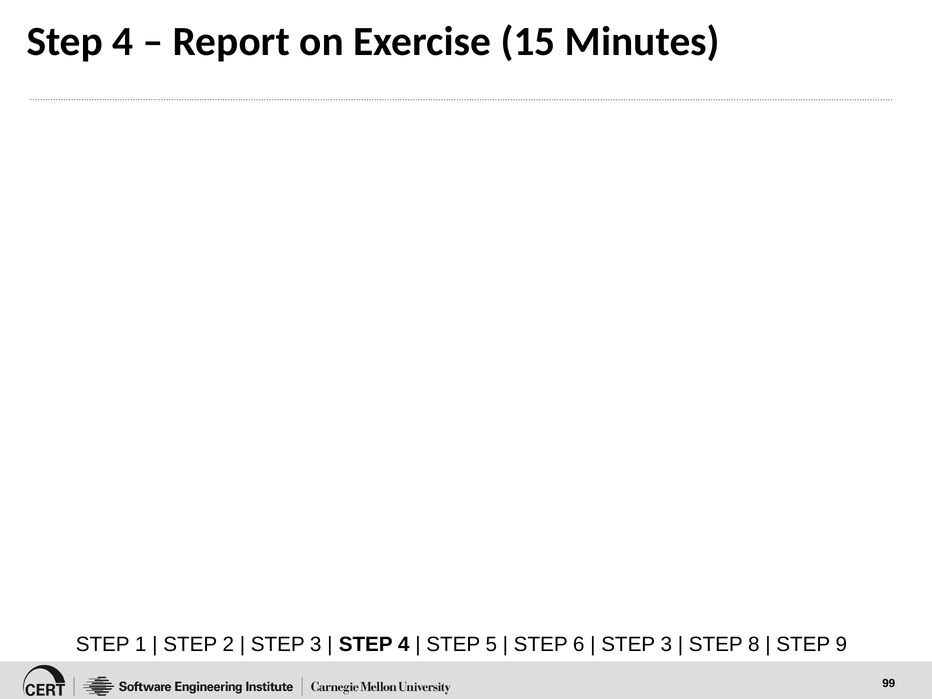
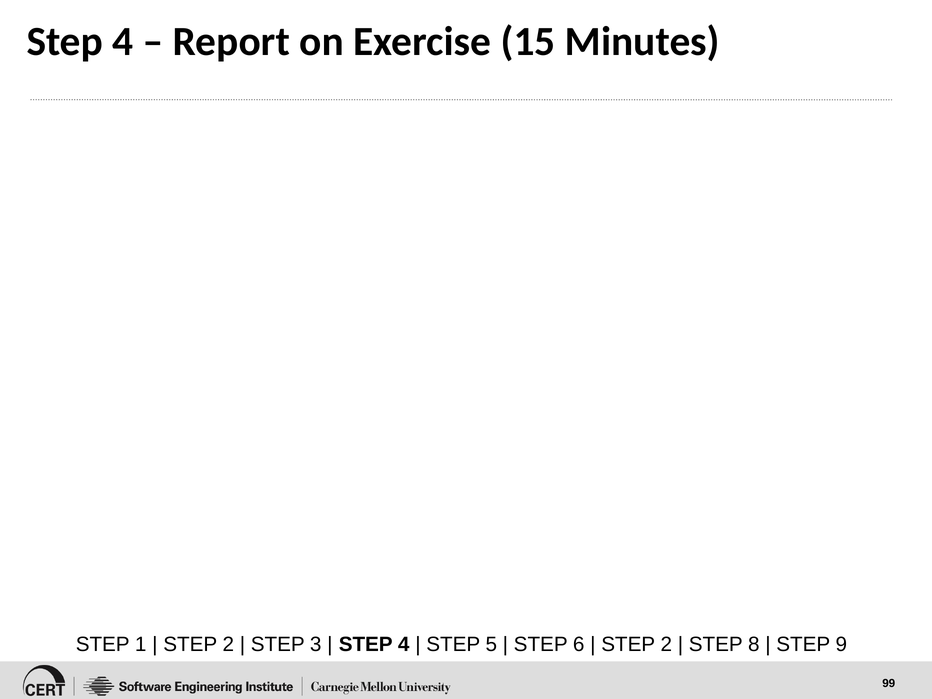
3: 3 -> 2 (666, 644)
